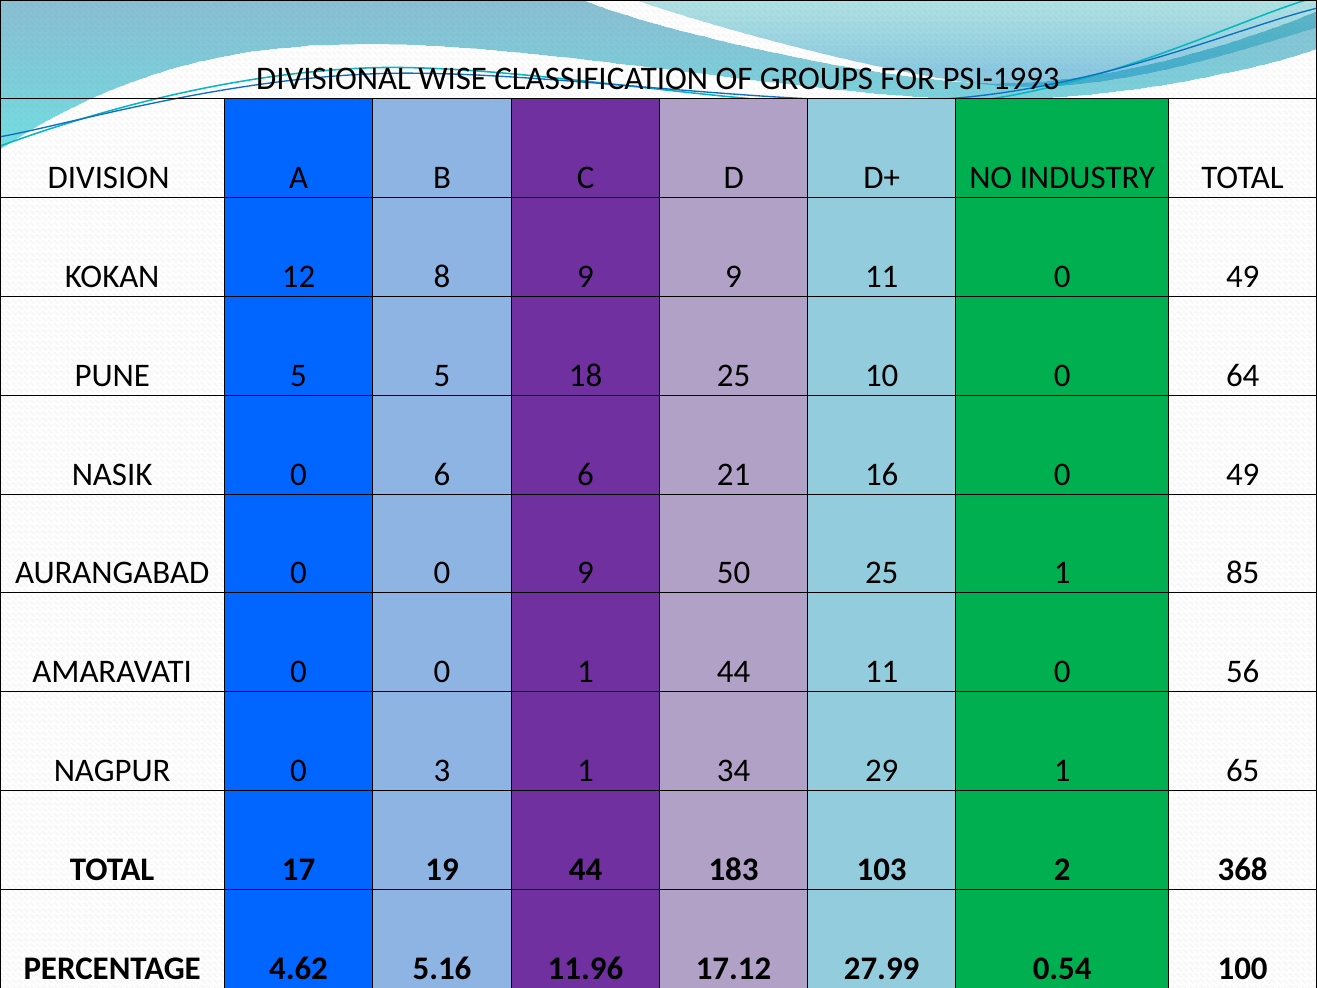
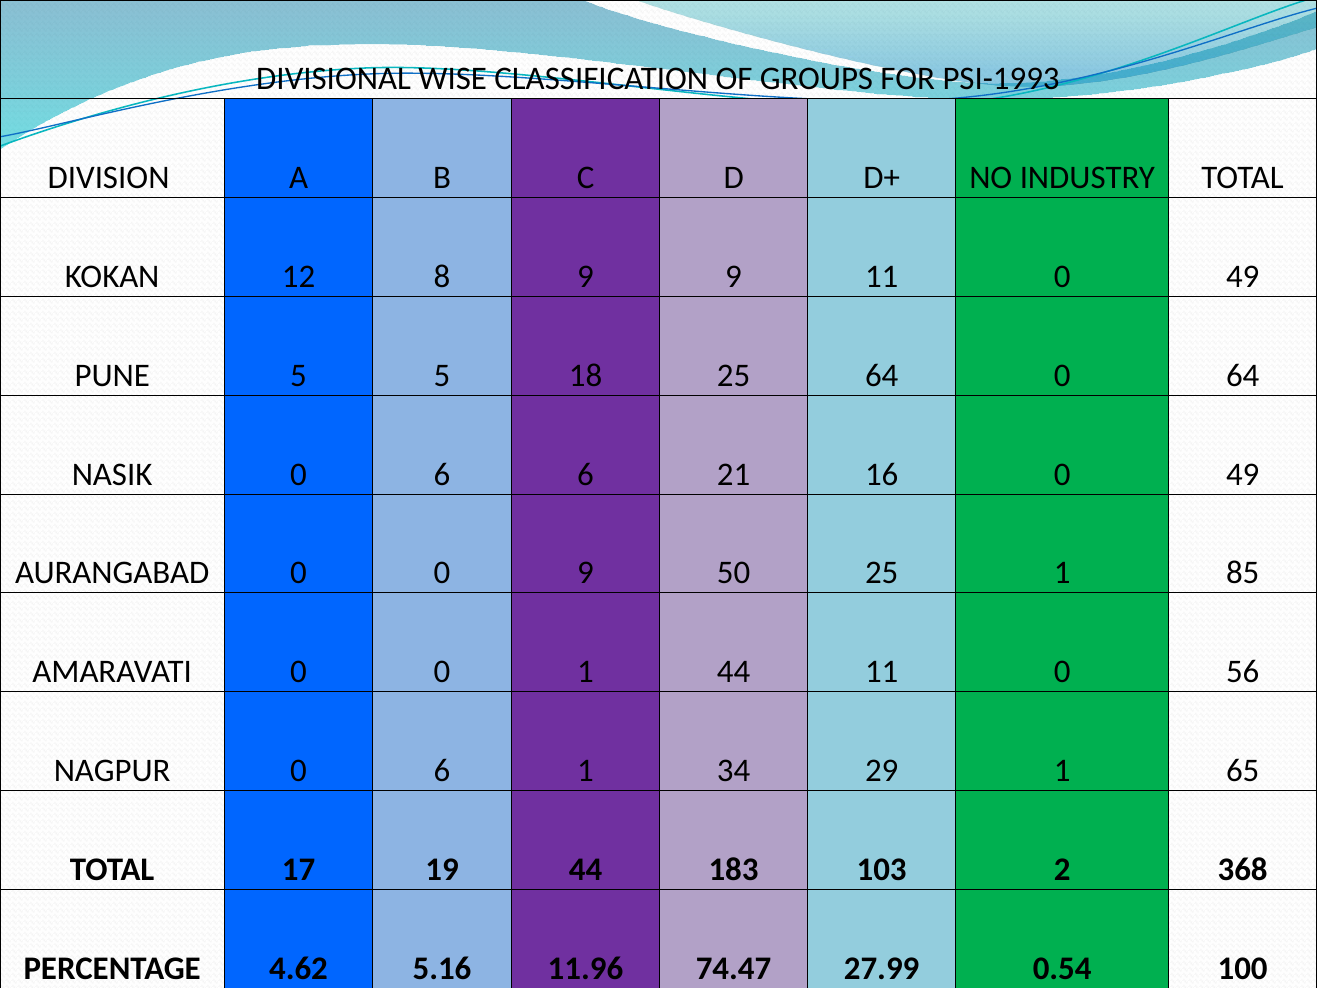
25 10: 10 -> 64 (882, 375)
NAGPUR 0 3: 3 -> 6 (442, 771)
17.12: 17.12 -> 74.47 (734, 968)
